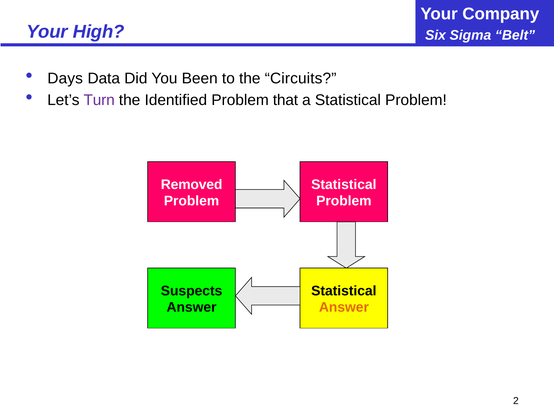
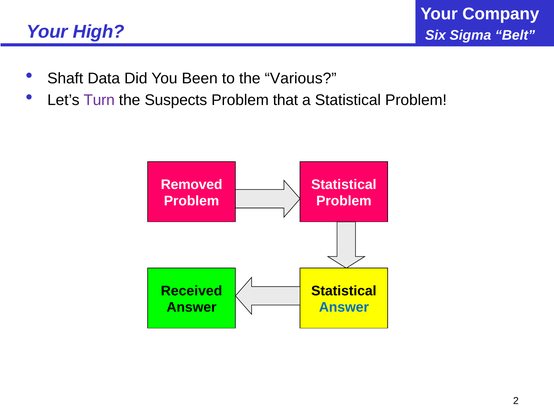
Days: Days -> Shaft (65, 78)
Circuits: Circuits -> Various (301, 78)
Identified: Identified -> Suspects (176, 100)
Suspects: Suspects -> Received (192, 290)
Answer colour: orange -> blue (344, 307)
